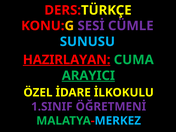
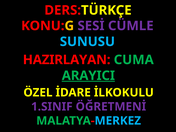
HAZIRLAYAN underline: present -> none (67, 60)
